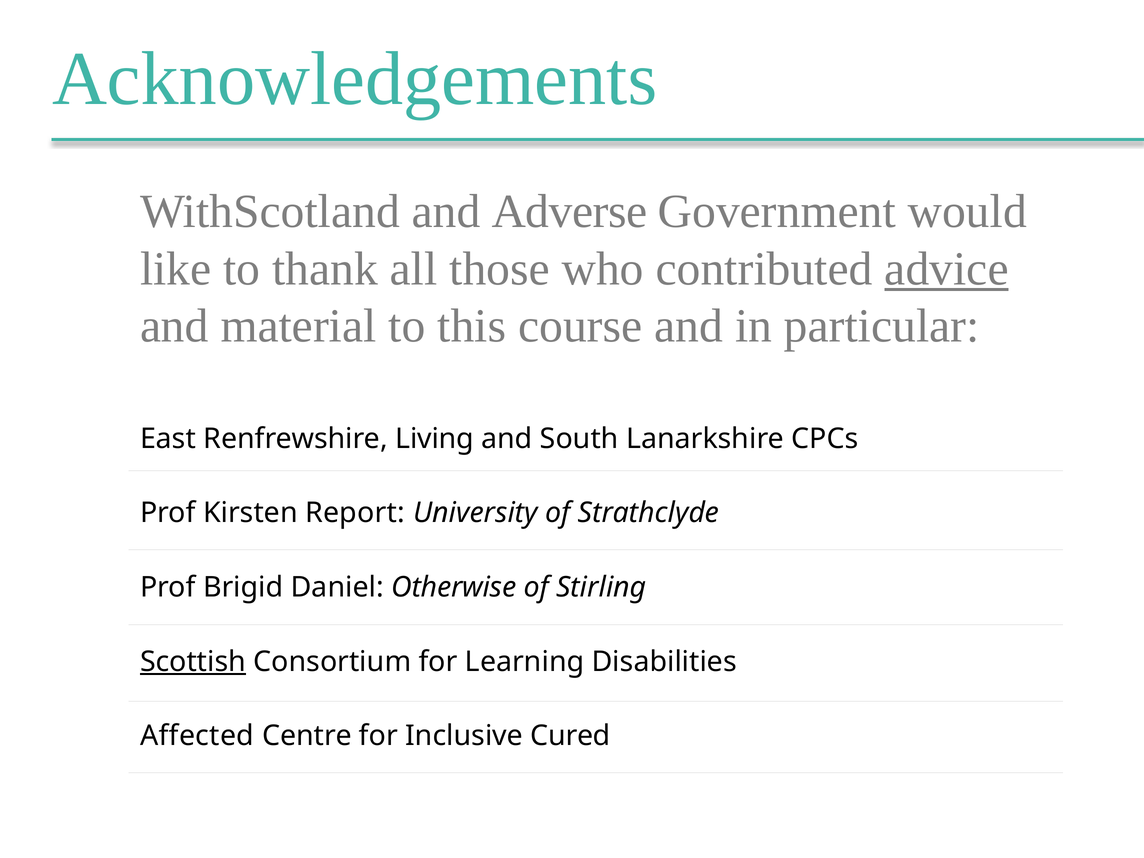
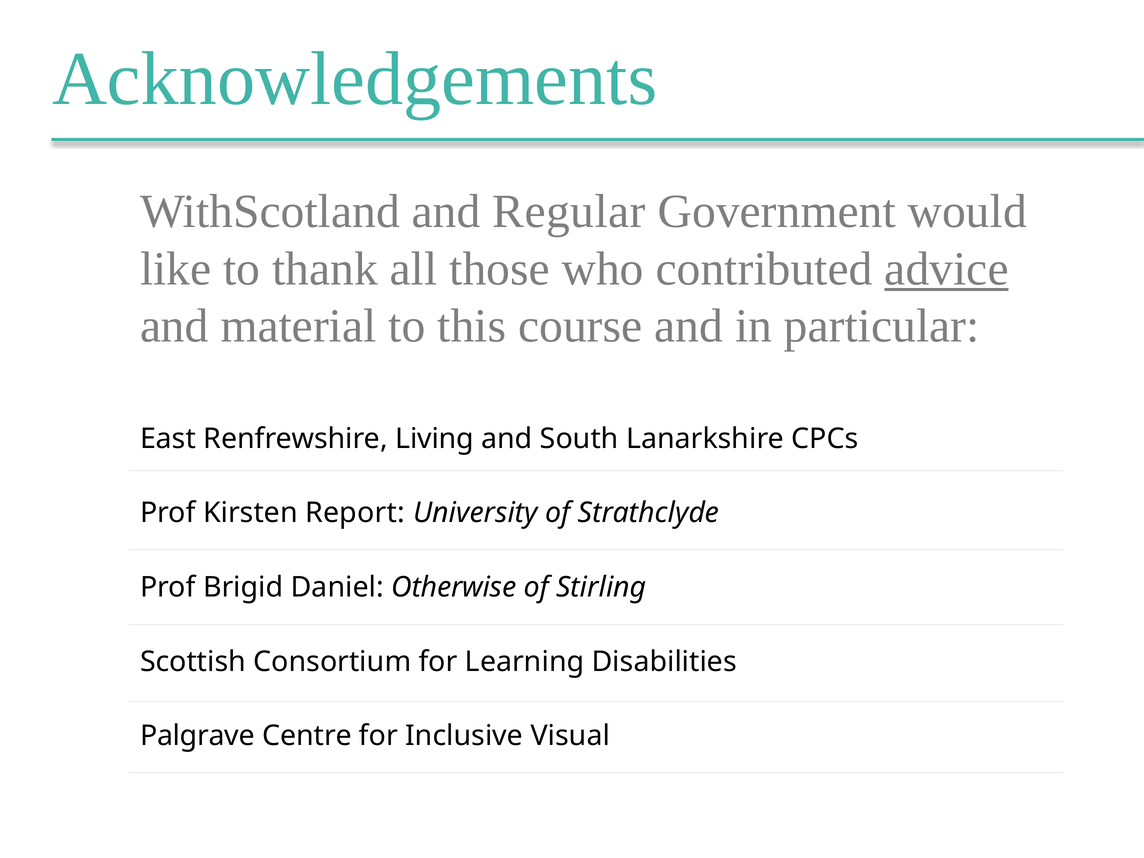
Adverse: Adverse -> Regular (569, 212)
Scottish underline: present -> none (193, 662)
Affected: Affected -> Palgrave (197, 736)
Cured: Cured -> Visual (570, 736)
